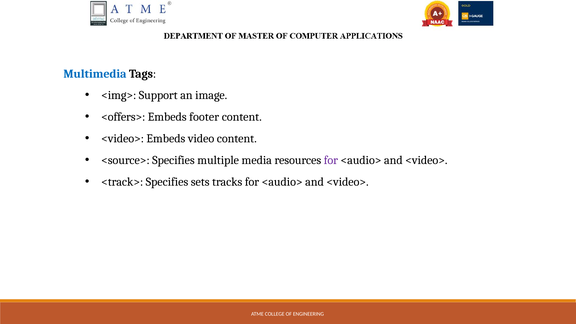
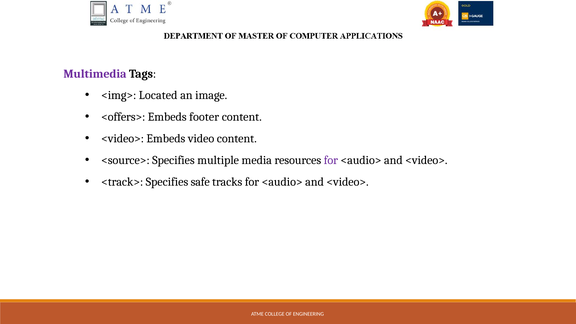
Multimedia colour: blue -> purple (95, 74)
Support: Support -> Located (158, 95)
sets: sets -> safe (200, 182)
